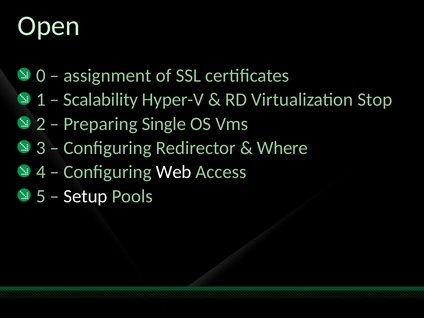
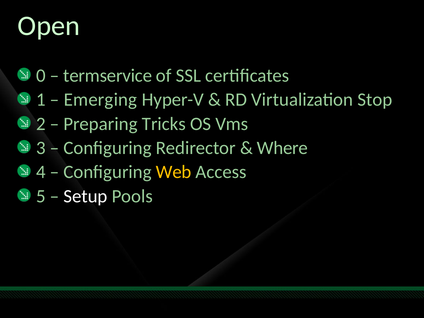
assignment: assignment -> termservice (108, 76)
Scalability: Scalability -> Emerging (100, 100)
Single: Single -> Tricks (164, 124)
Web colour: white -> yellow (174, 172)
